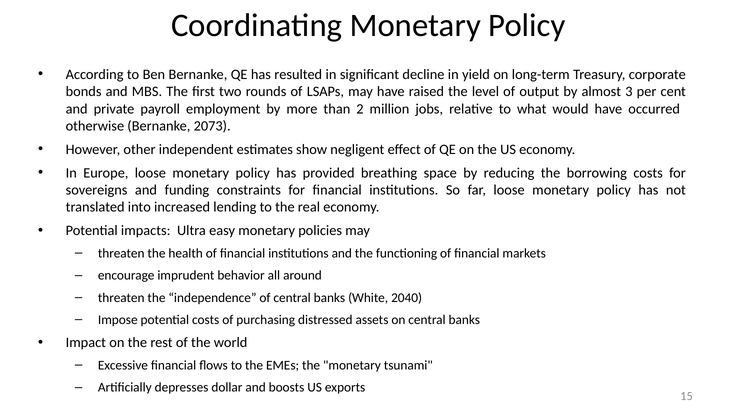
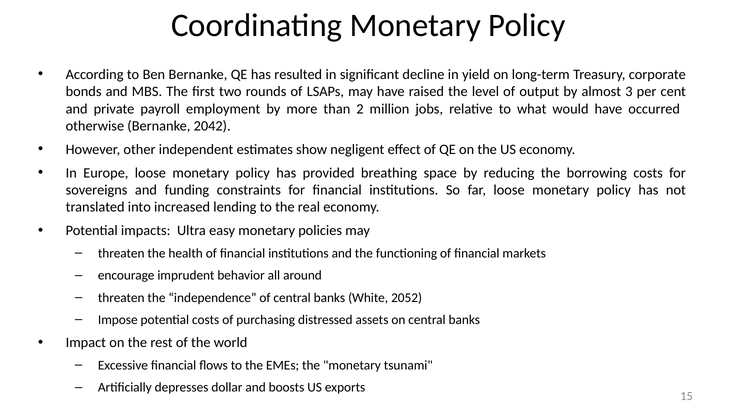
2073: 2073 -> 2042 (212, 126)
2040: 2040 -> 2052 (407, 297)
